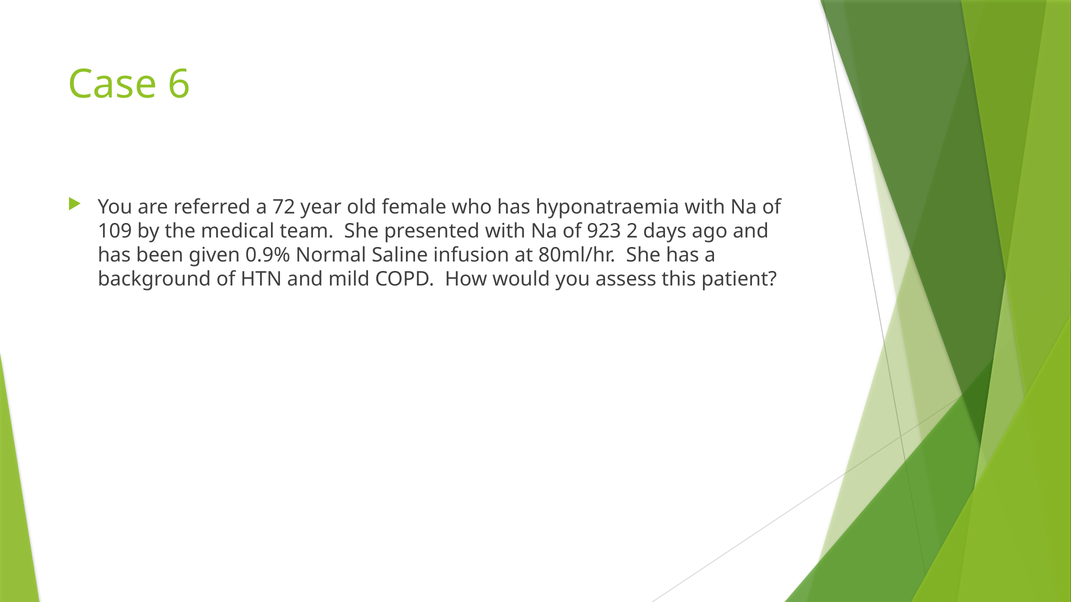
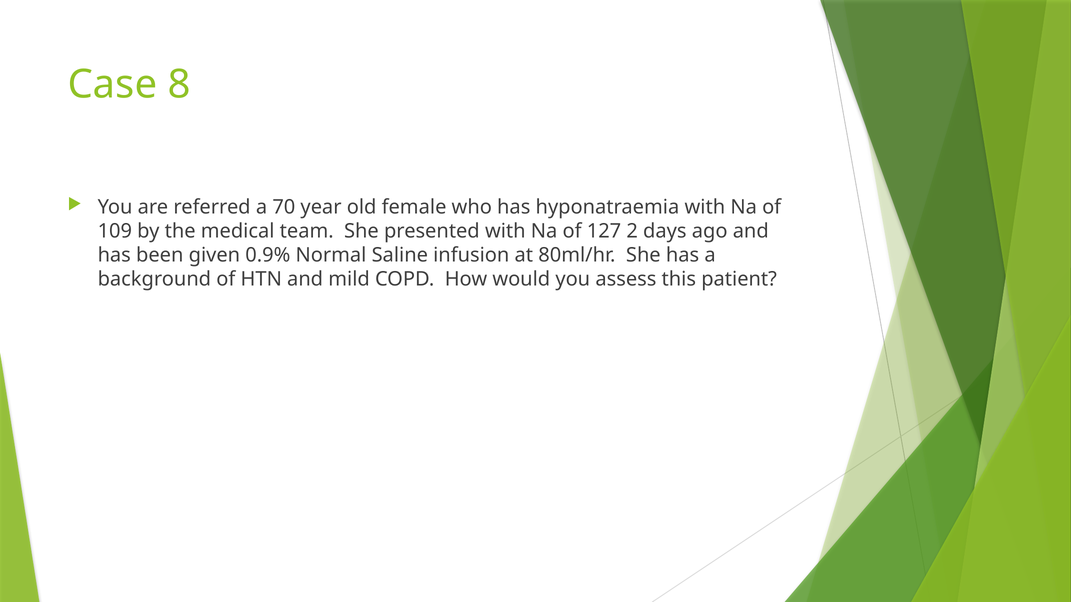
6: 6 -> 8 (179, 84)
72: 72 -> 70 (284, 207)
923: 923 -> 127 (604, 231)
